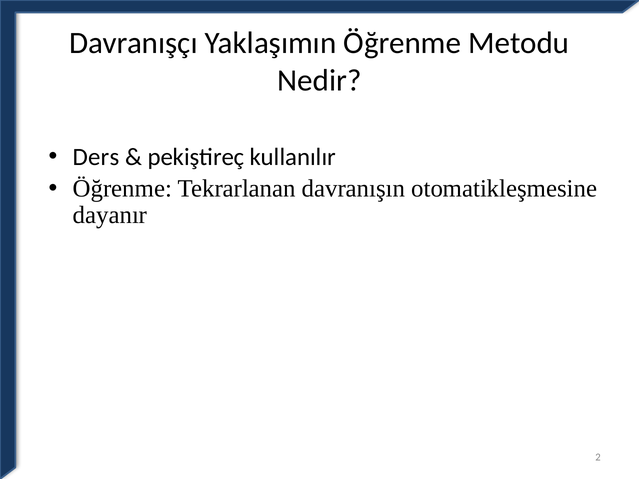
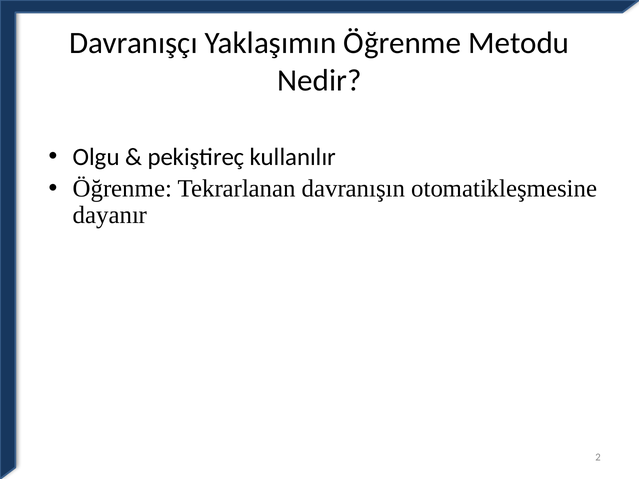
Ders: Ders -> Olgu (96, 157)
